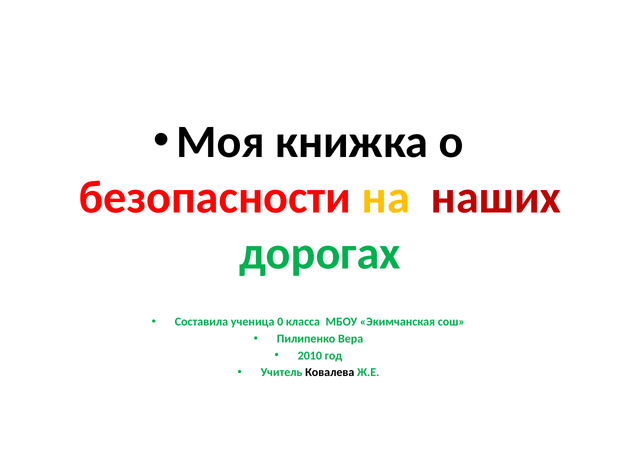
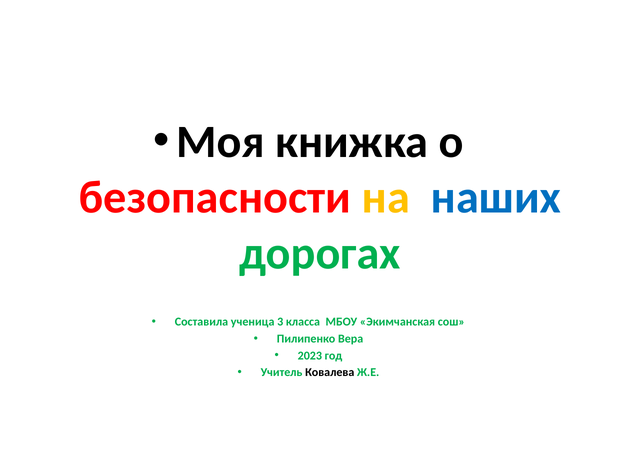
наших colour: red -> blue (496, 198)
0: 0 -> 3 (280, 322)
2010: 2010 -> 2023 (310, 355)
